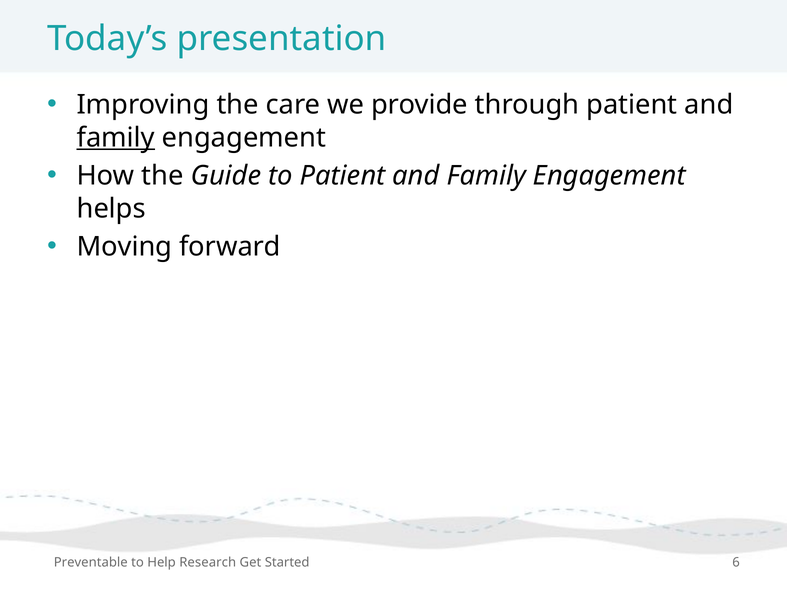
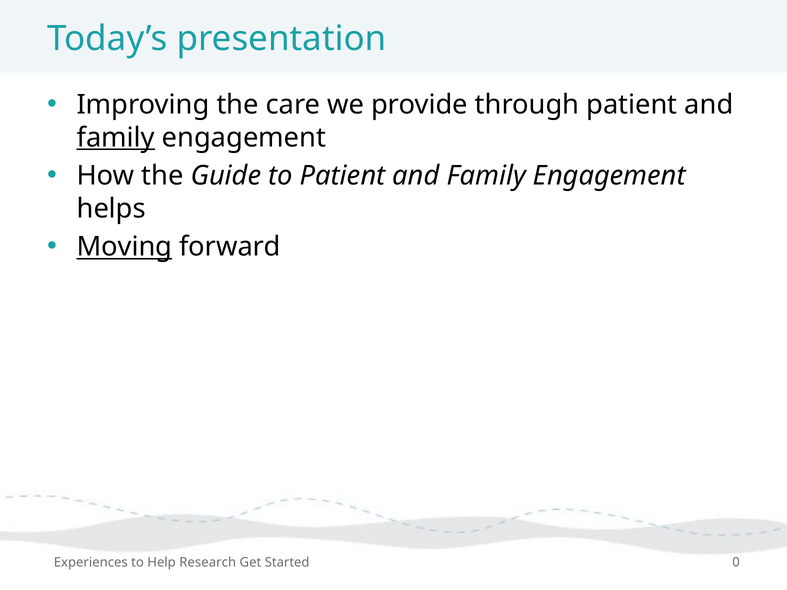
Moving underline: none -> present (124, 247)
Preventable: Preventable -> Experiences (91, 563)
6: 6 -> 0 (736, 563)
